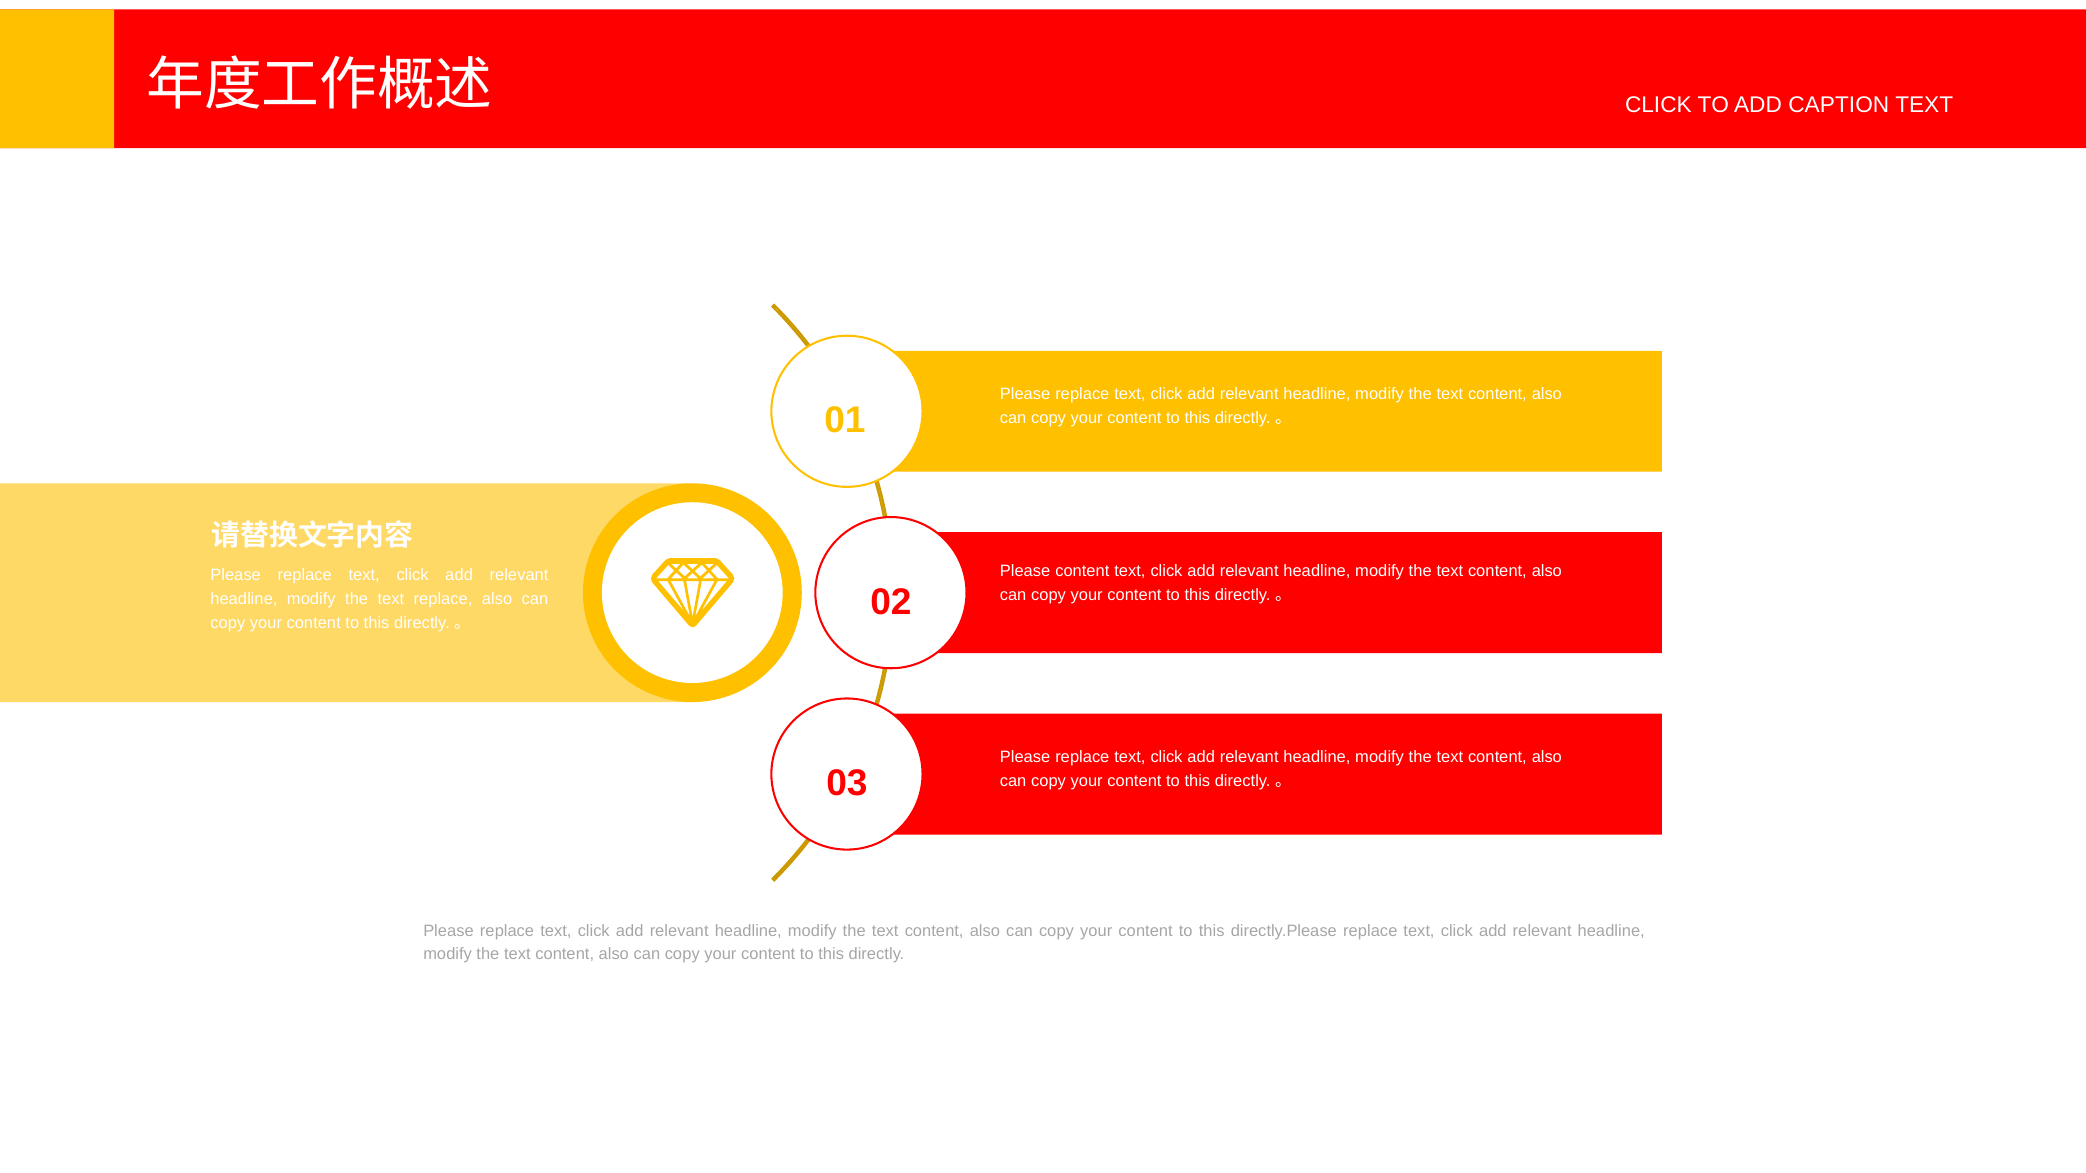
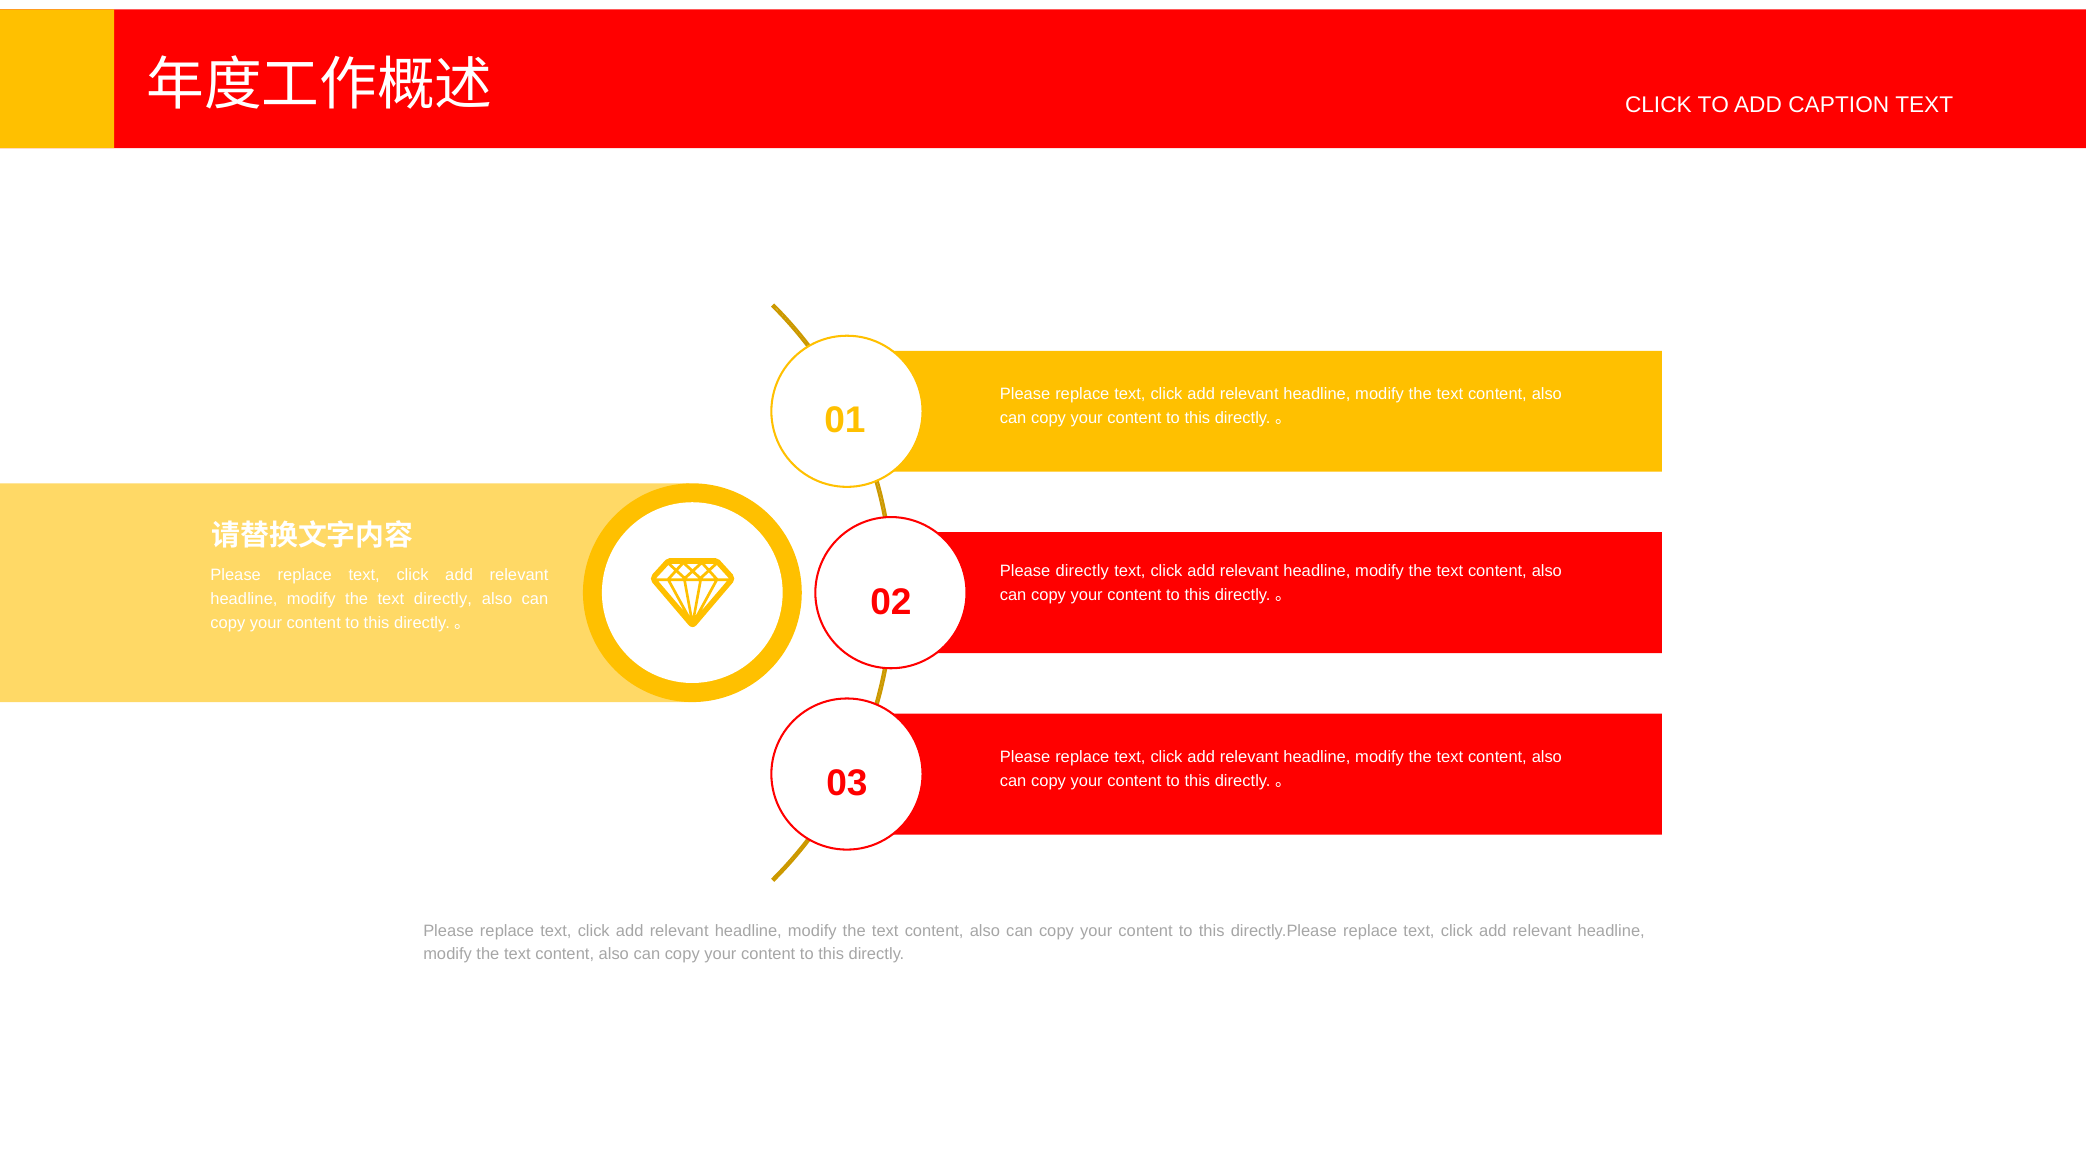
Please content: content -> directly (1082, 571)
text replace: replace -> directly (443, 599)
